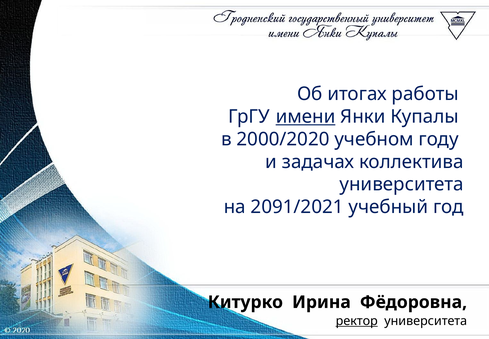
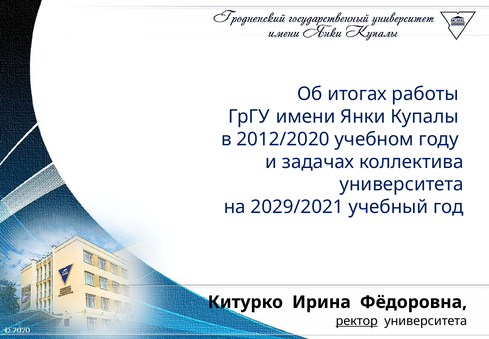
имени underline: present -> none (306, 116)
2000/2020: 2000/2020 -> 2012/2020 (283, 139)
2091/2021: 2091/2021 -> 2029/2021 (297, 207)
